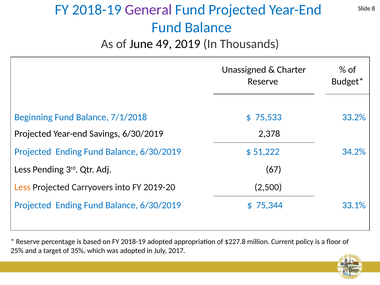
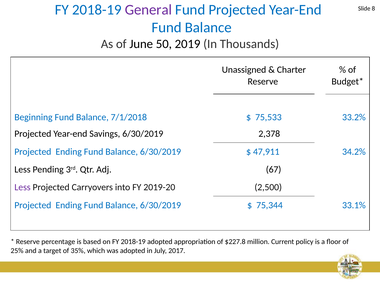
49: 49 -> 50 (164, 44)
51,222: 51,222 -> 47,911 (266, 152)
Less colour: orange -> purple (22, 187)
